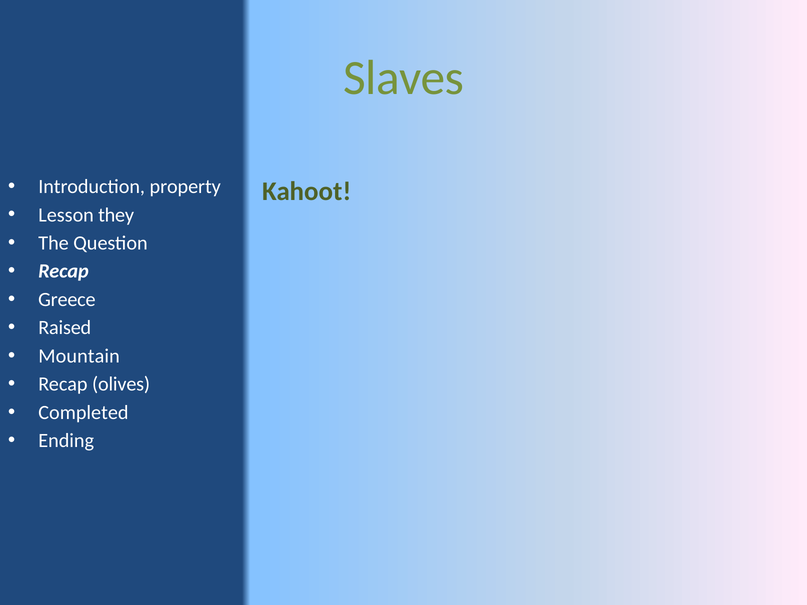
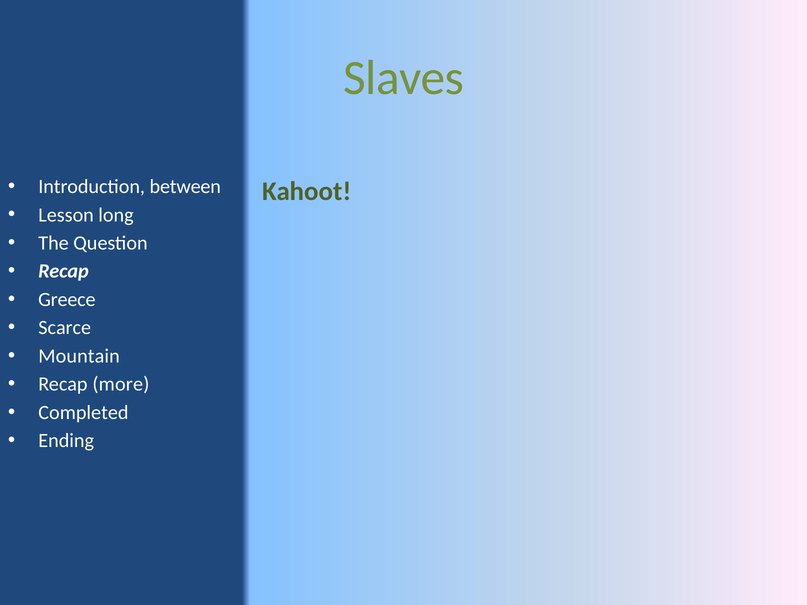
property: property -> between (185, 187)
they: they -> long (116, 215)
Raised: Raised -> Scarce (65, 328)
olives: olives -> more (121, 384)
